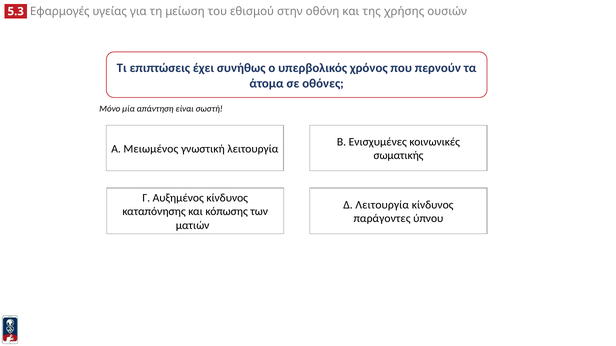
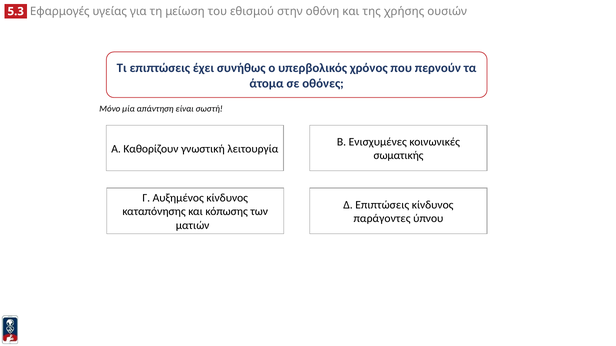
Μειωμένος: Μειωμένος -> Καθορίζουν (151, 149)
Δ Λειτουργία: Λειτουργία -> Επιπτώσεις (382, 205)
